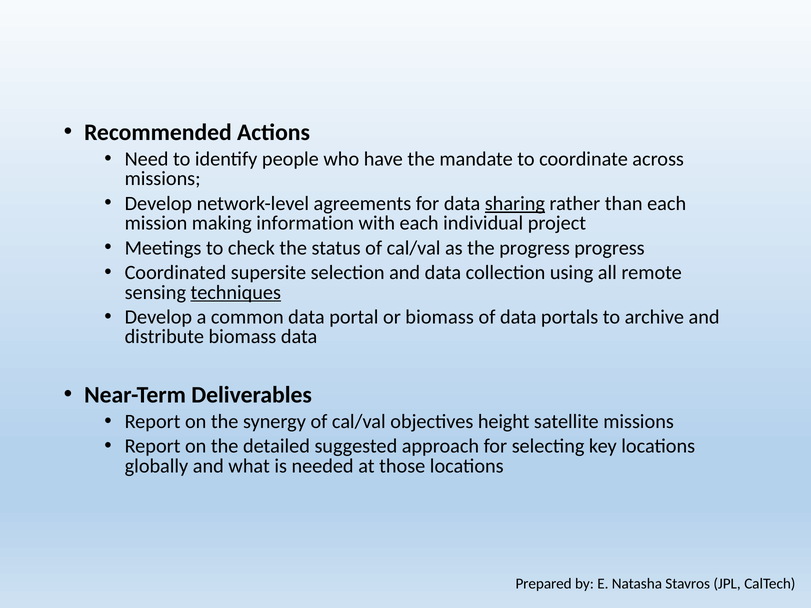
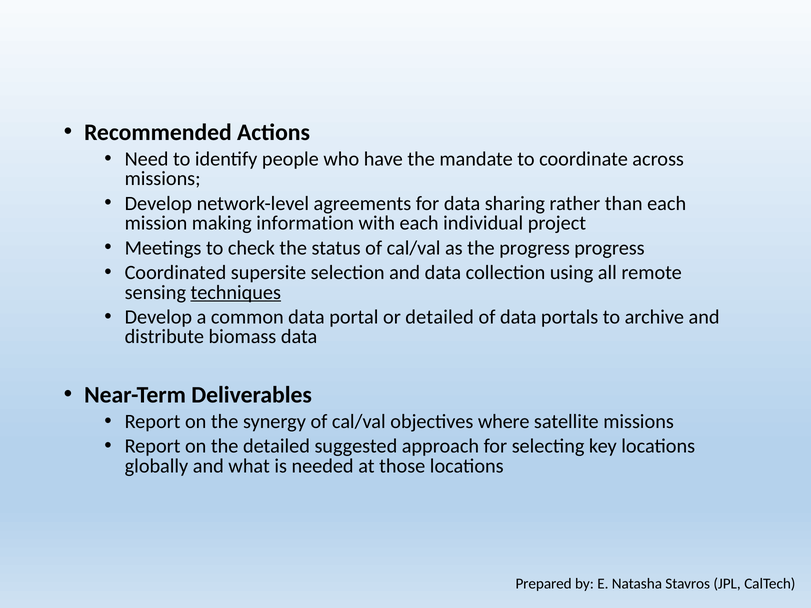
sharing underline: present -> none (515, 204)
or biomass: biomass -> detailed (440, 317)
height: height -> where (504, 422)
